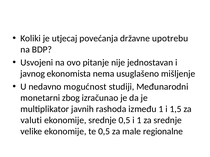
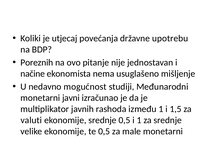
Usvojeni: Usvojeni -> Poreznih (37, 63)
javnog: javnog -> načine (33, 74)
zbog: zbog -> javni (71, 98)
male regionalne: regionalne -> monetarni (163, 132)
